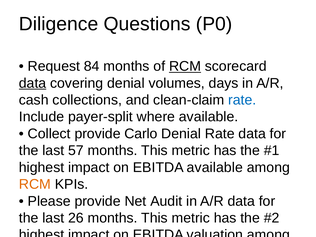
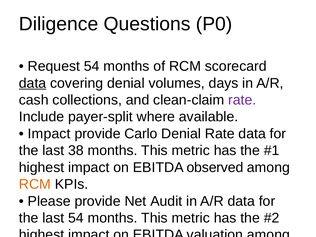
Request 84: 84 -> 54 (92, 66)
RCM underline: present -> none (185, 66)
rate colour: blue -> purple (242, 100)
Collect: Collect -> Impact (49, 134)
57: 57 -> 38 (76, 151)
EBITDA available: available -> observed (215, 167)
last 26: 26 -> 54 (76, 218)
